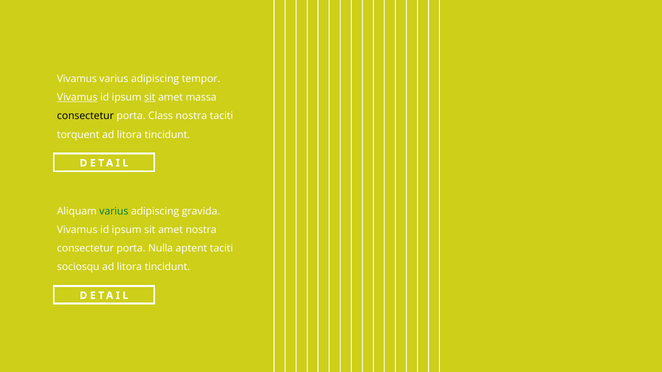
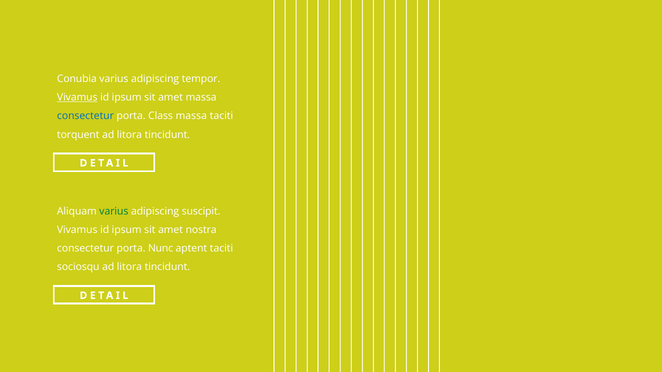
Vivamus: Vivamus -> Conubia (77, 79)
sit underline: present -> none (150, 97)
consectetur colour: black -> blue (85, 116)
Class nostra: nostra -> massa (191, 116)
gravida: gravida -> suscipit (201, 211)
Nulla: Nulla -> Nunc (161, 249)
